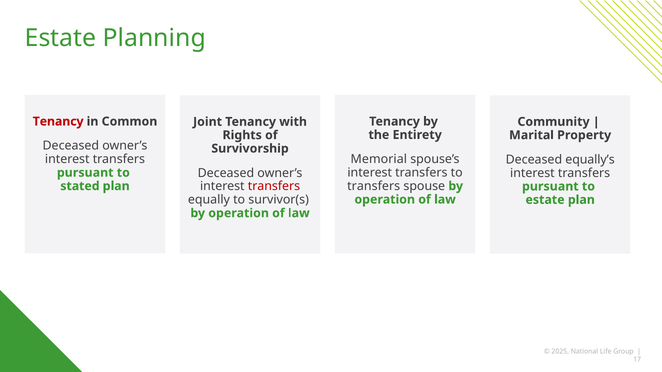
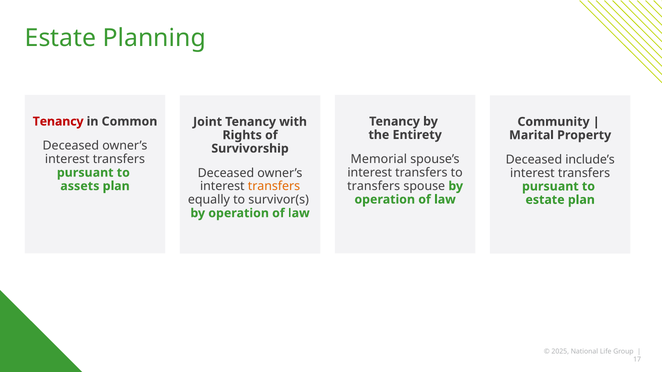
equally’s: equally’s -> include’s (590, 160)
transfers colour: red -> orange (274, 187)
stated: stated -> assets (80, 186)
